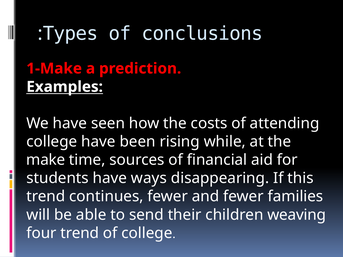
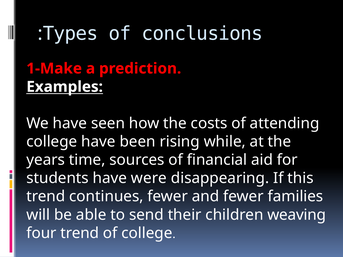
make: make -> years (46, 160)
ways: ways -> were (149, 178)
